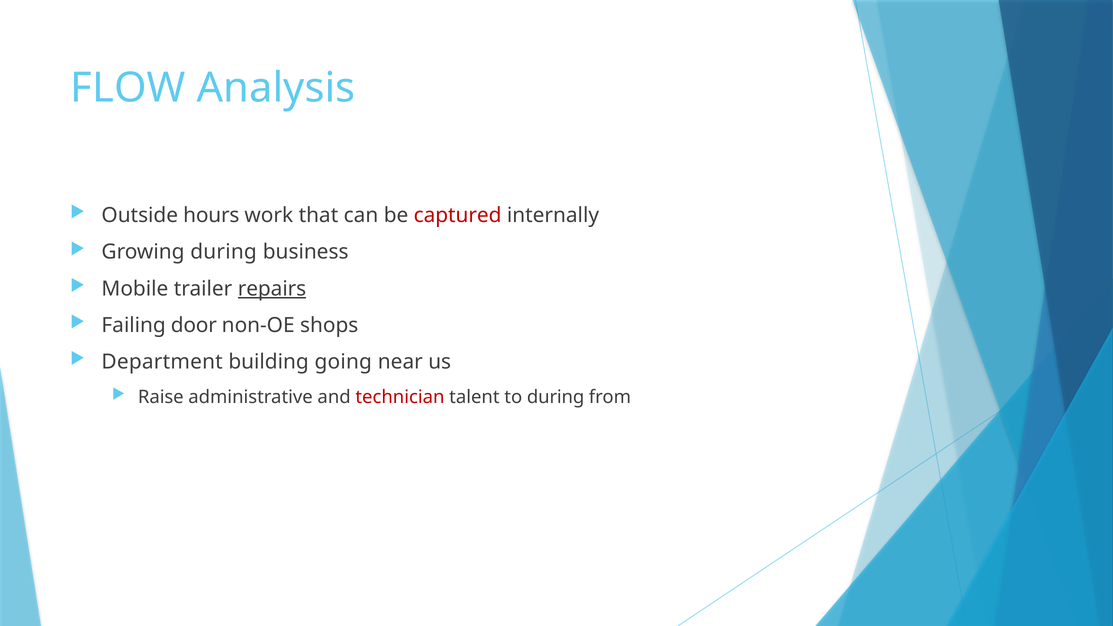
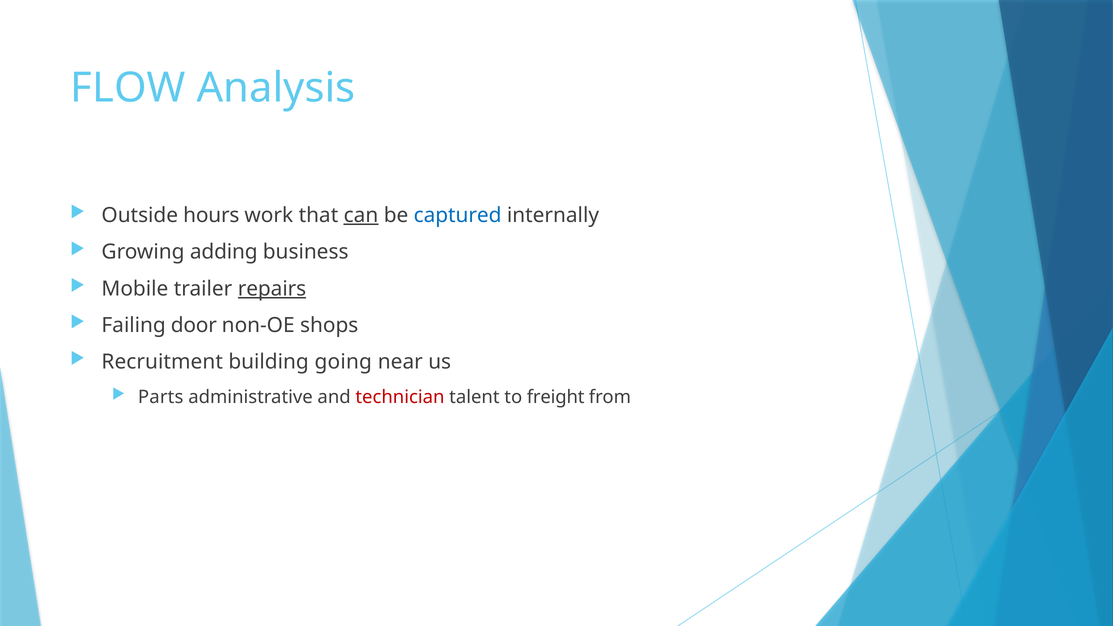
can underline: none -> present (361, 215)
captured colour: red -> blue (458, 215)
Growing during: during -> adding (224, 252)
Department: Department -> Recruitment (162, 362)
Raise: Raise -> Parts (161, 397)
to during: during -> freight (556, 397)
